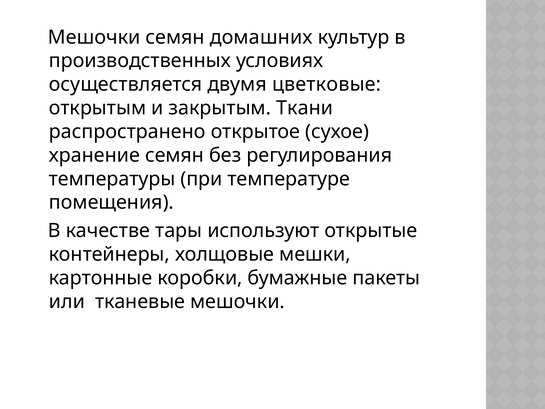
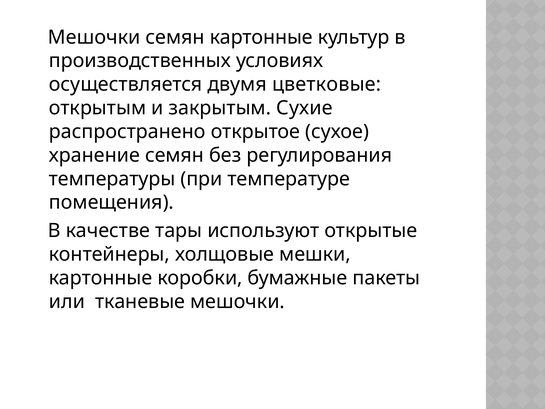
семян домашних: домашних -> картонные (261, 37)
Ткани: Ткани -> Сухие (305, 108)
